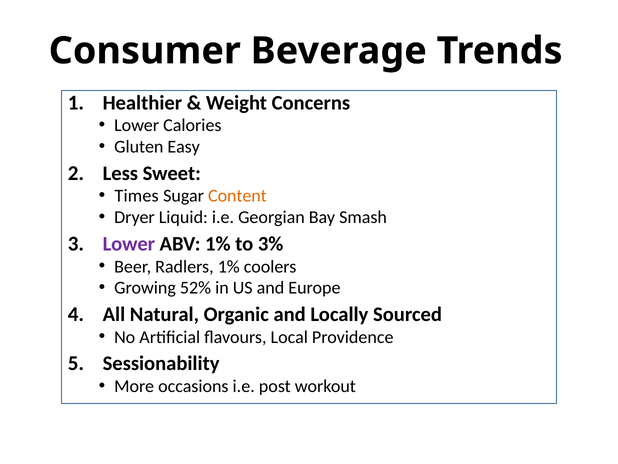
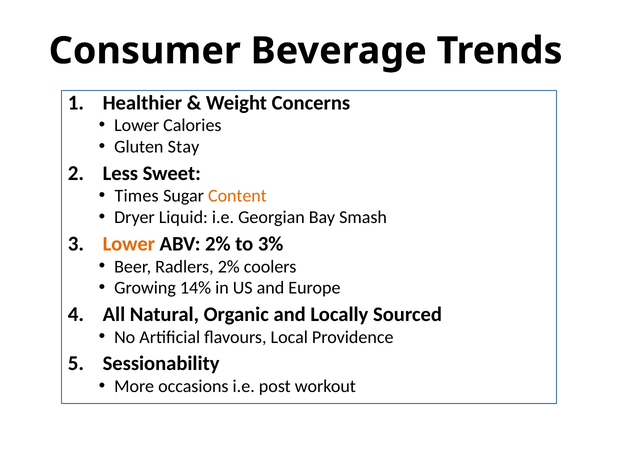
Easy: Easy -> Stay (184, 147)
Lower colour: purple -> orange (129, 244)
ABV 1%: 1% -> 2% (218, 244)
Radlers 1%: 1% -> 2% (229, 266)
52%: 52% -> 14% (196, 288)
